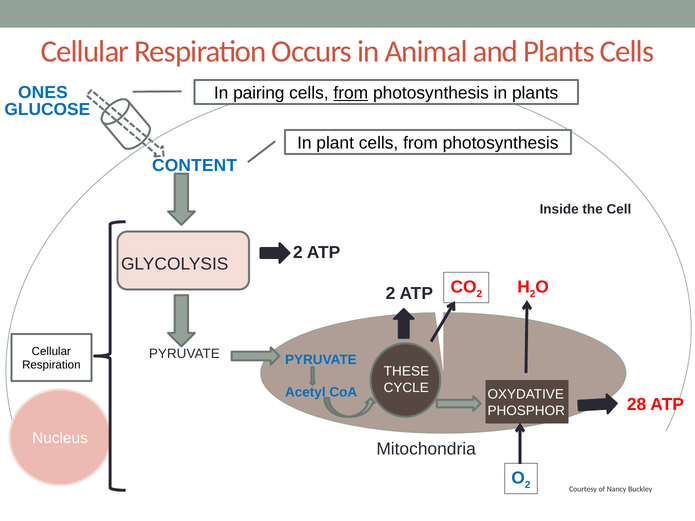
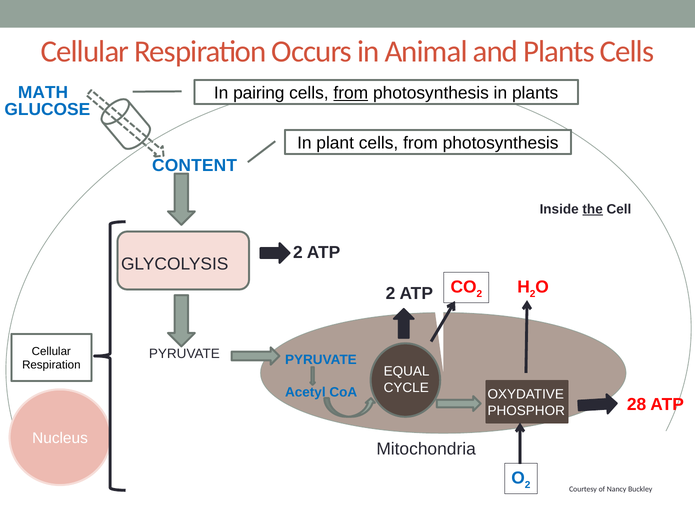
ONES: ONES -> MATH (43, 92)
the underline: none -> present (593, 209)
THESE: THESE -> EQUAL (407, 372)
